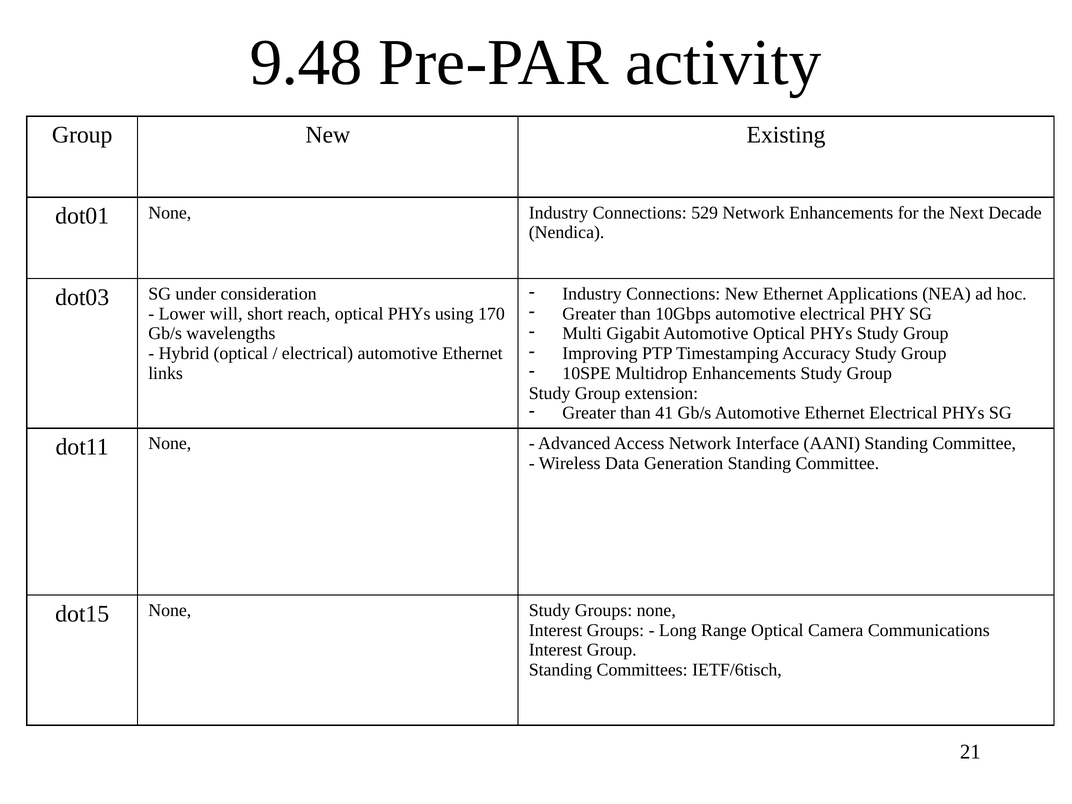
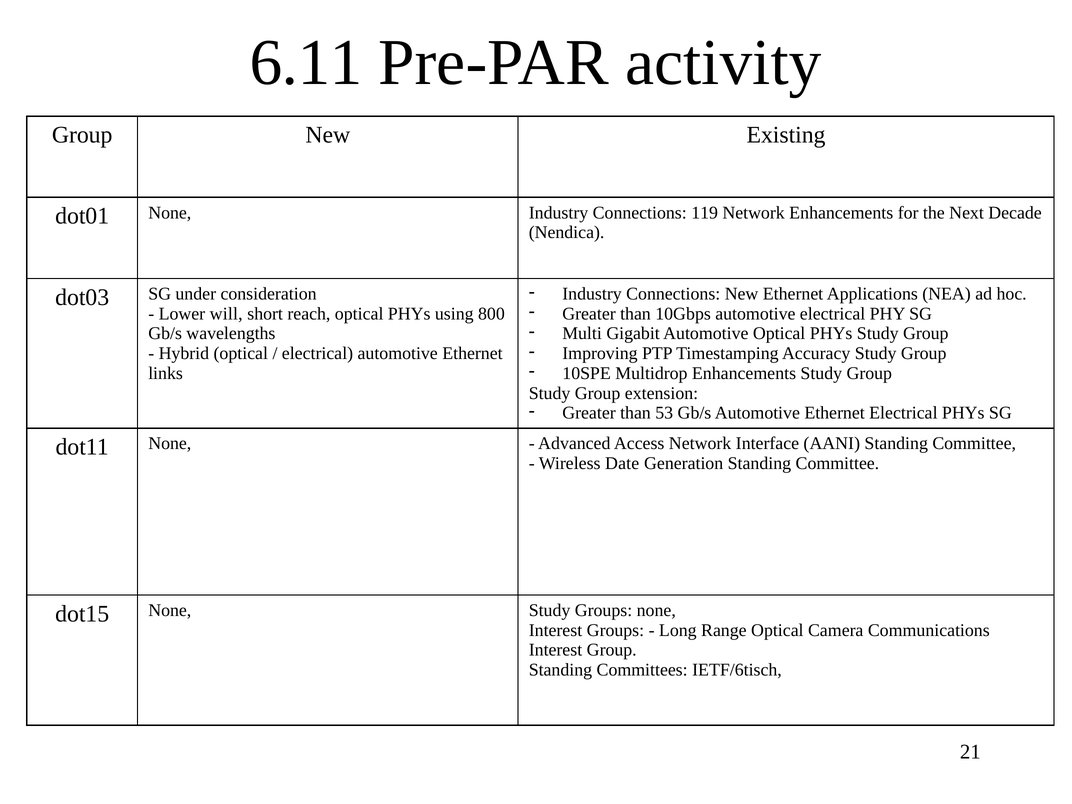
9.48: 9.48 -> 6.11 (306, 63)
529: 529 -> 119 (705, 213)
170: 170 -> 800 (491, 314)
41: 41 -> 53 (664, 413)
Data: Data -> Date (622, 463)
